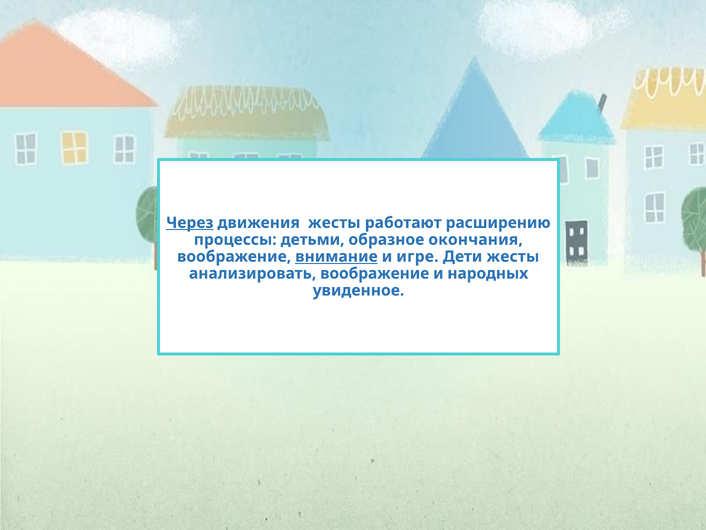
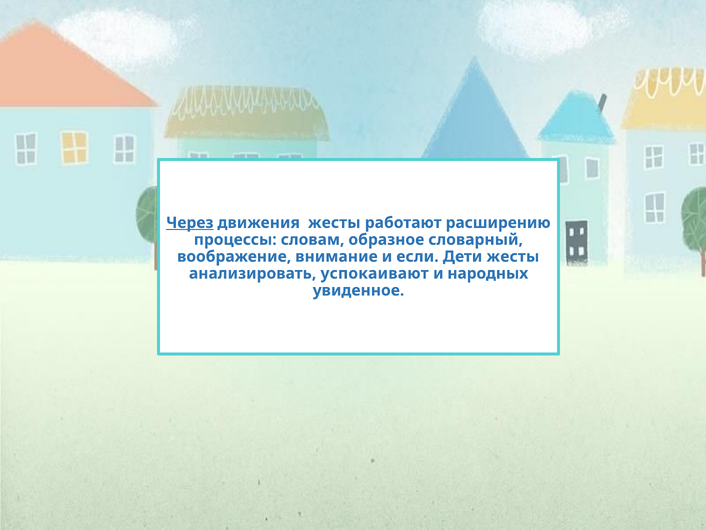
детьми: детьми -> словам (313, 239)
окончания: окончания -> словарный (476, 239)
внимание underline: present -> none (336, 256)
игре: игре -> если (417, 256)
анализировать воображение: воображение -> успокаивают (375, 273)
